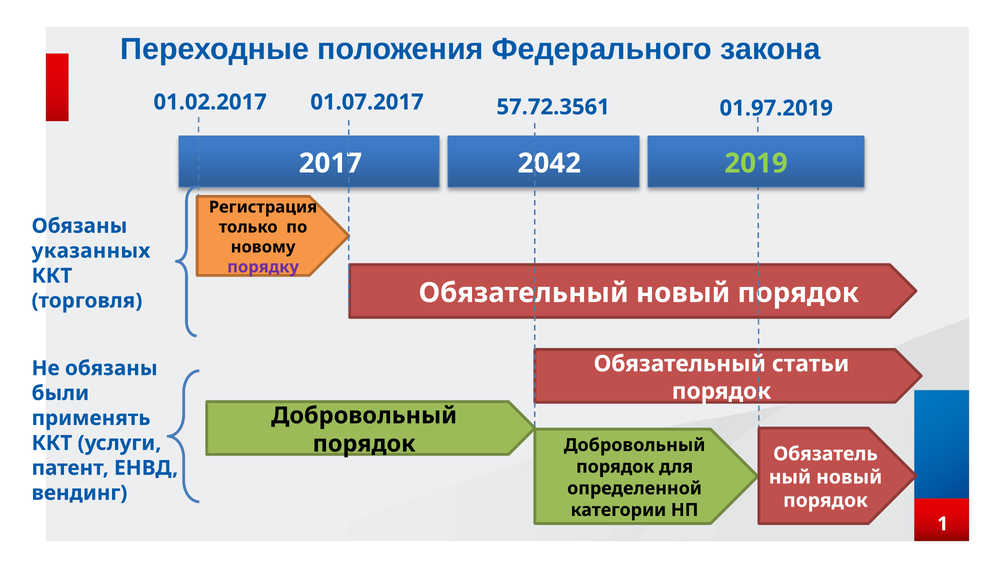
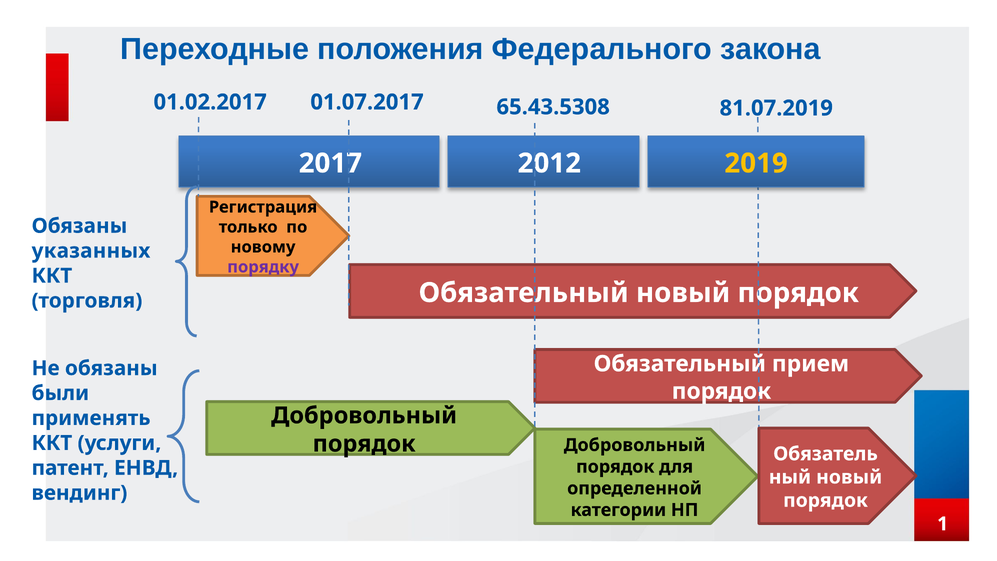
01.97.2019: 01.97.2019 -> 81.07.2019 (776, 108)
57.72.3561: 57.72.3561 -> 65.43.5308 (553, 107)
2042: 2042 -> 2012 (549, 163)
2019 colour: light green -> yellow (756, 163)
статьи: статьи -> прием (810, 364)
